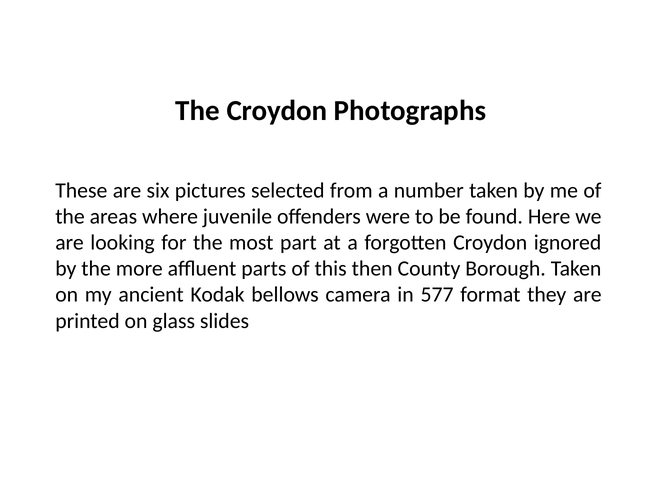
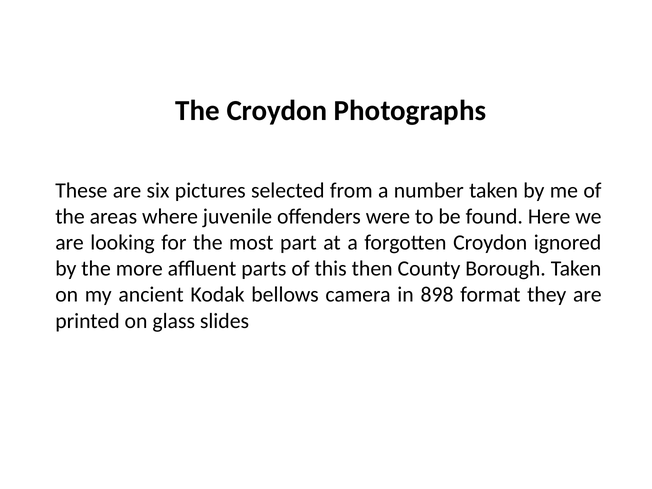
577: 577 -> 898 (437, 295)
